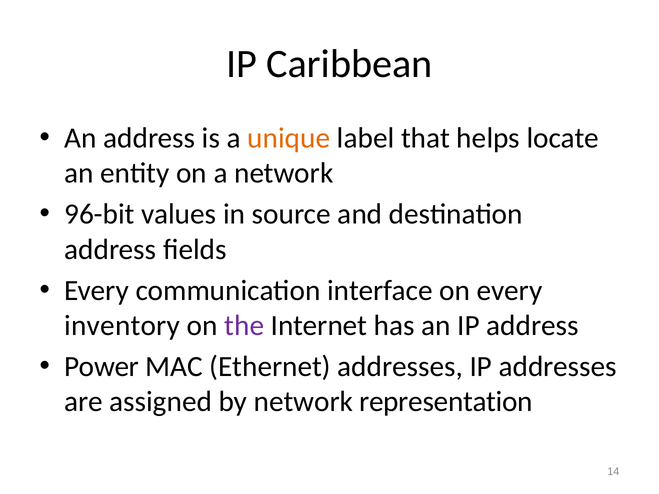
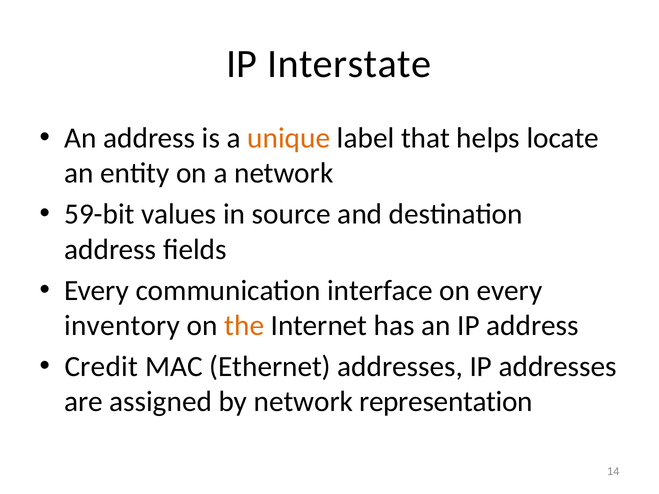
Caribbean: Caribbean -> Interstate (349, 64)
96-bit: 96-bit -> 59-bit (100, 214)
the colour: purple -> orange (244, 326)
Power: Power -> Credit (101, 367)
